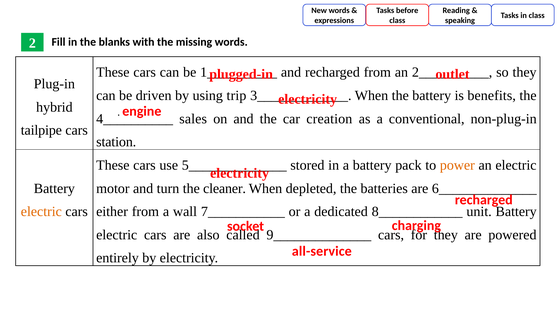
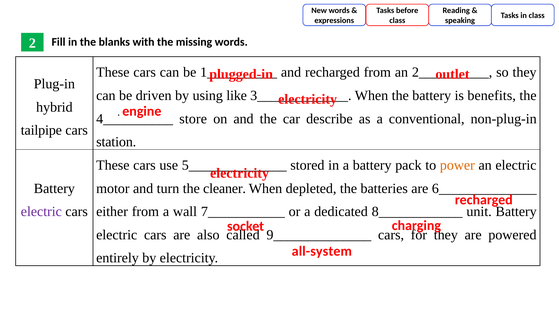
trip: trip -> like (237, 95)
sales: sales -> store (193, 119)
creation: creation -> describe (329, 119)
electric colour: orange -> purple (41, 211)
all-service: all-service -> all-system (322, 251)
